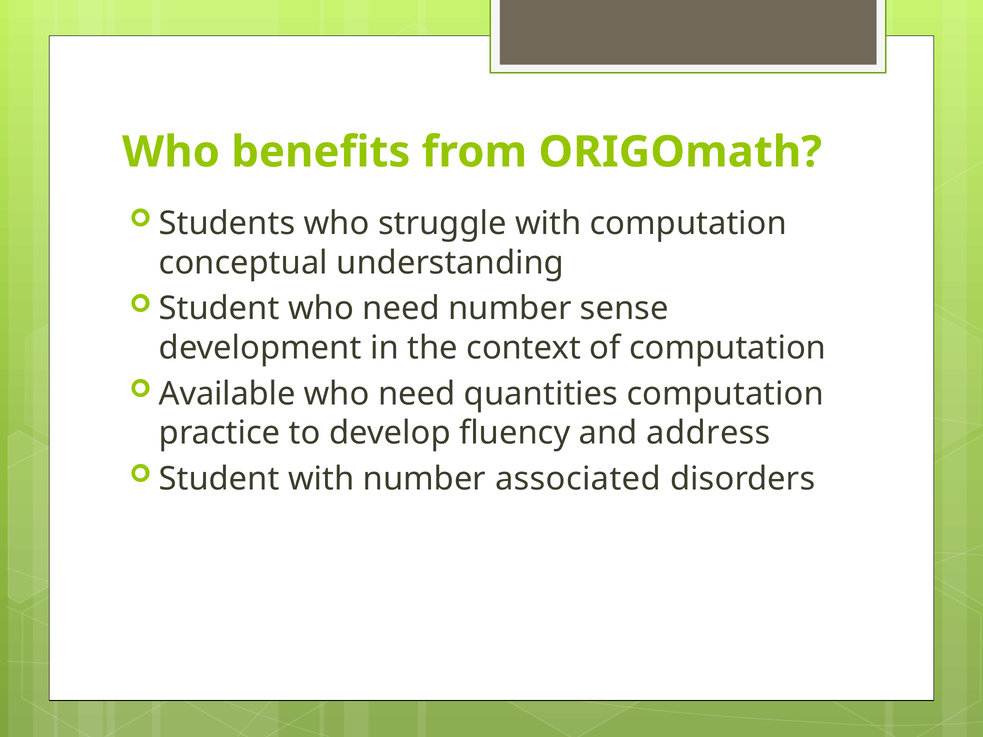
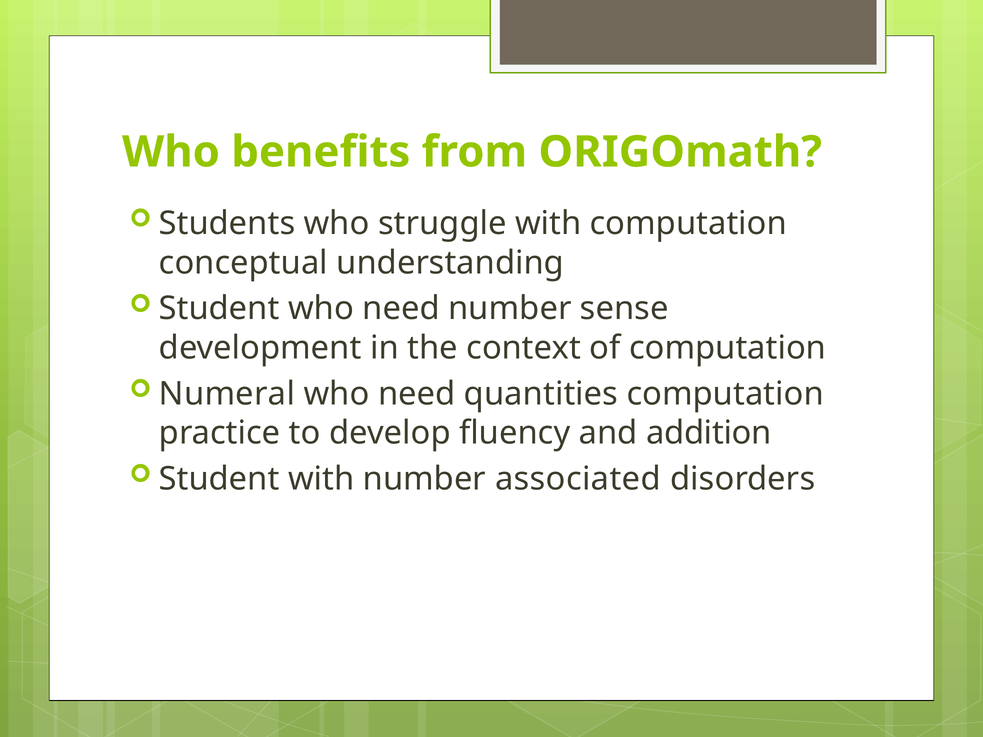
Available: Available -> Numeral (227, 394)
address: address -> addition (709, 433)
